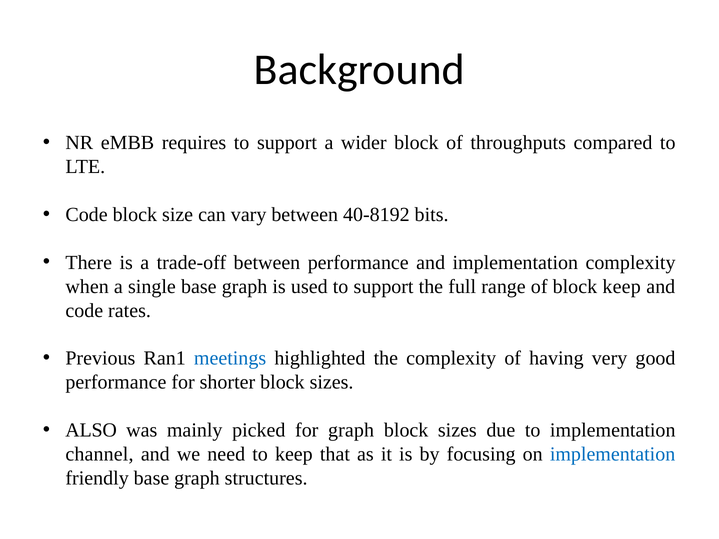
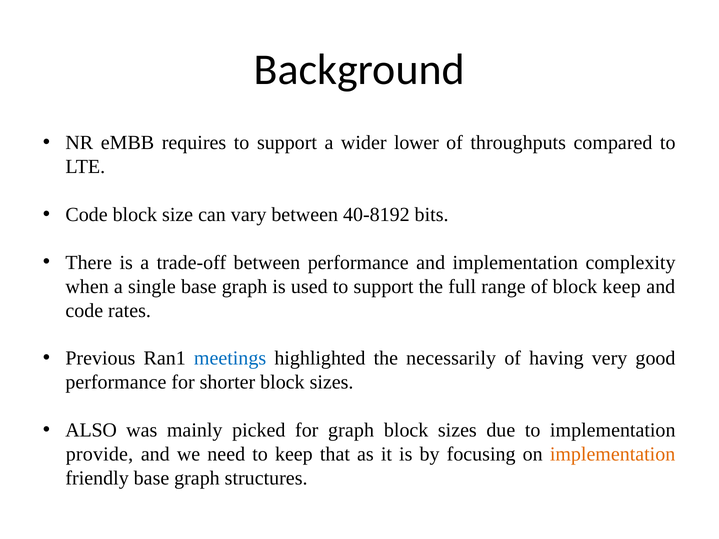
wider block: block -> lower (416, 143)
the complexity: complexity -> necessarily (451, 359)
channel: channel -> provide (99, 454)
implementation colour: blue -> orange (613, 454)
